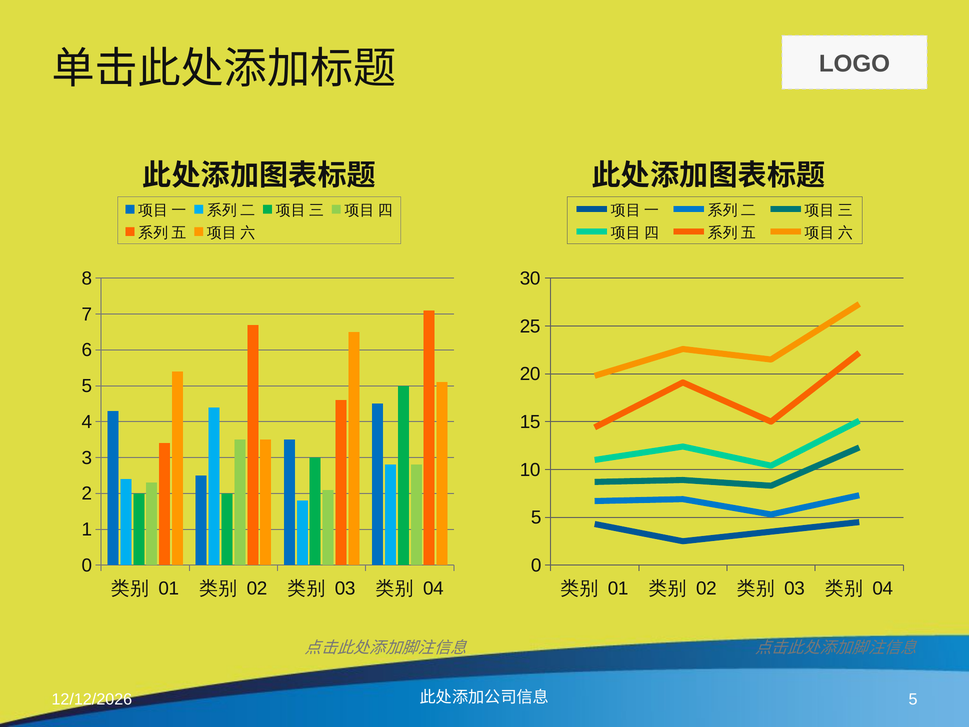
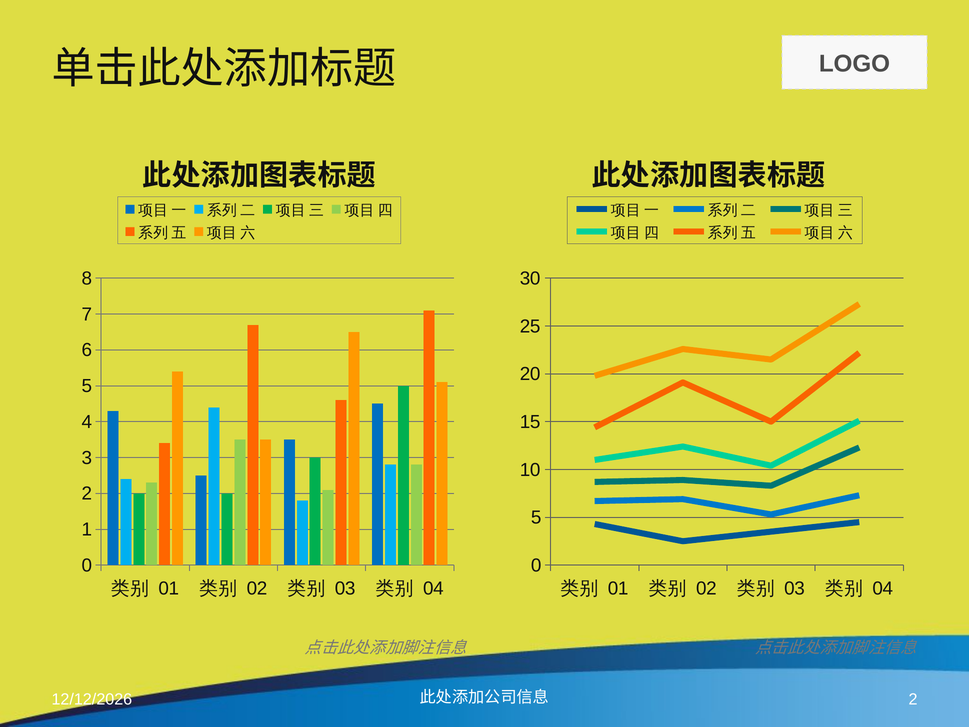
5: 5 -> 2 (913, 699)
